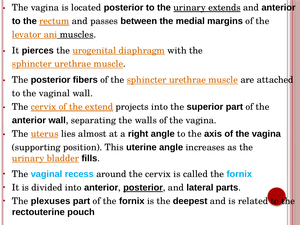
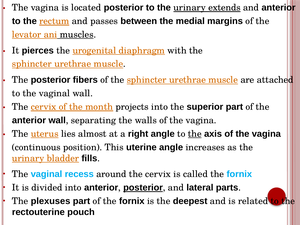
extend: extend -> month (99, 107)
the underline: none -> present (195, 134)
supporting: supporting -> continuous (36, 147)
